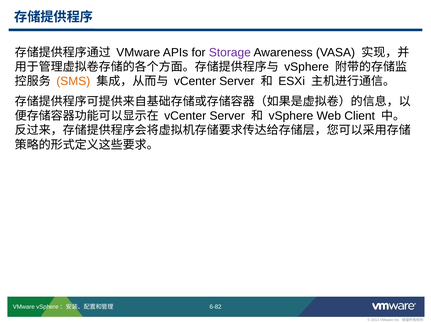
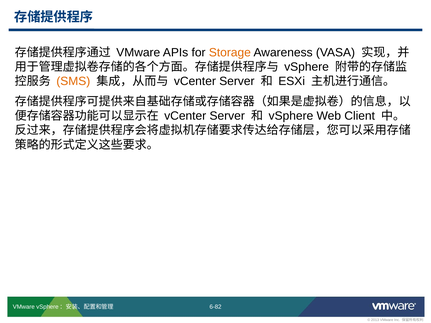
Storage colour: purple -> orange (230, 53)
